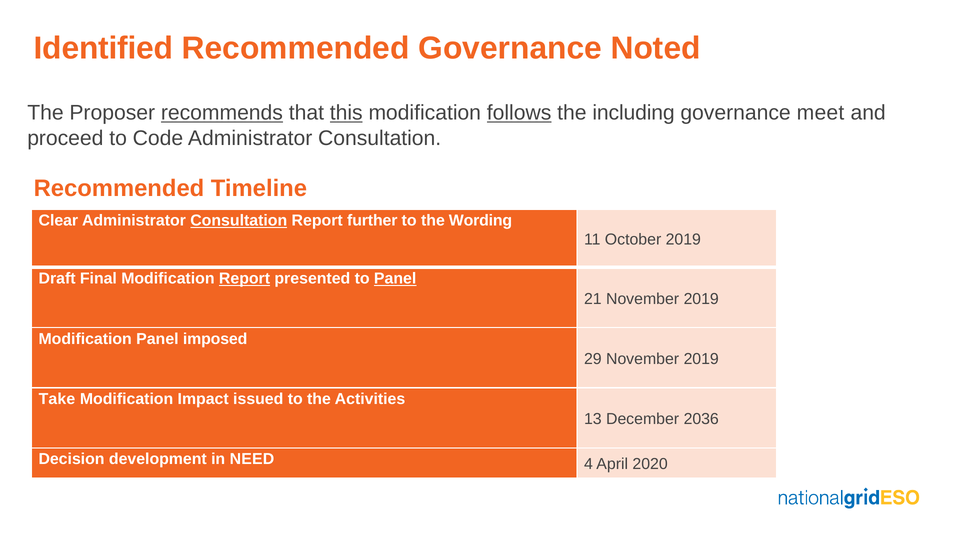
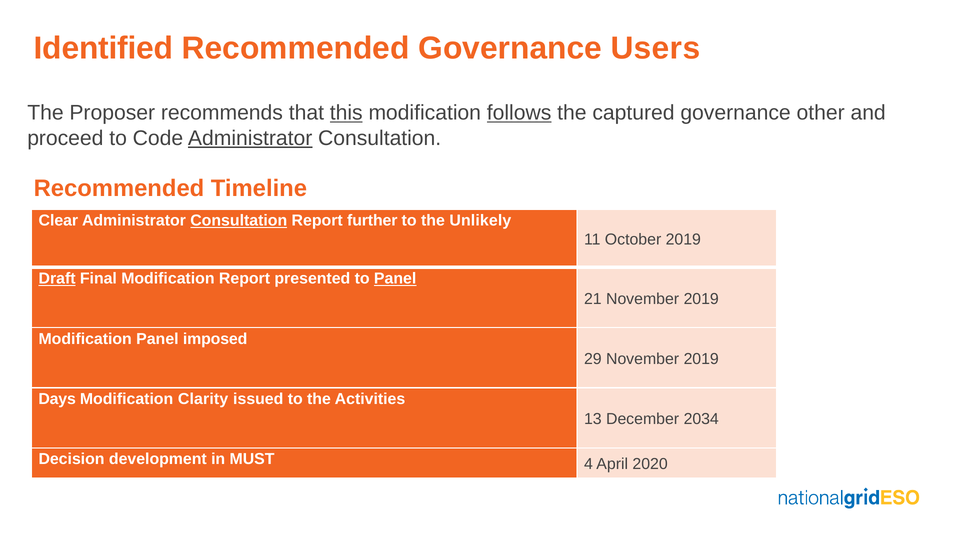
Noted: Noted -> Users (655, 48)
recommends underline: present -> none (222, 113)
including: including -> captured (633, 113)
meet: meet -> other (821, 113)
Administrator underline: none -> present (250, 138)
Wording: Wording -> Unlikely (480, 221)
Draft underline: none -> present (57, 279)
Report underline: present -> none (245, 279)
Take: Take -> Days (57, 399)
Impact: Impact -> Clarity (203, 399)
2036: 2036 -> 2034 (701, 419)
NEED: NEED -> MUST (252, 459)
